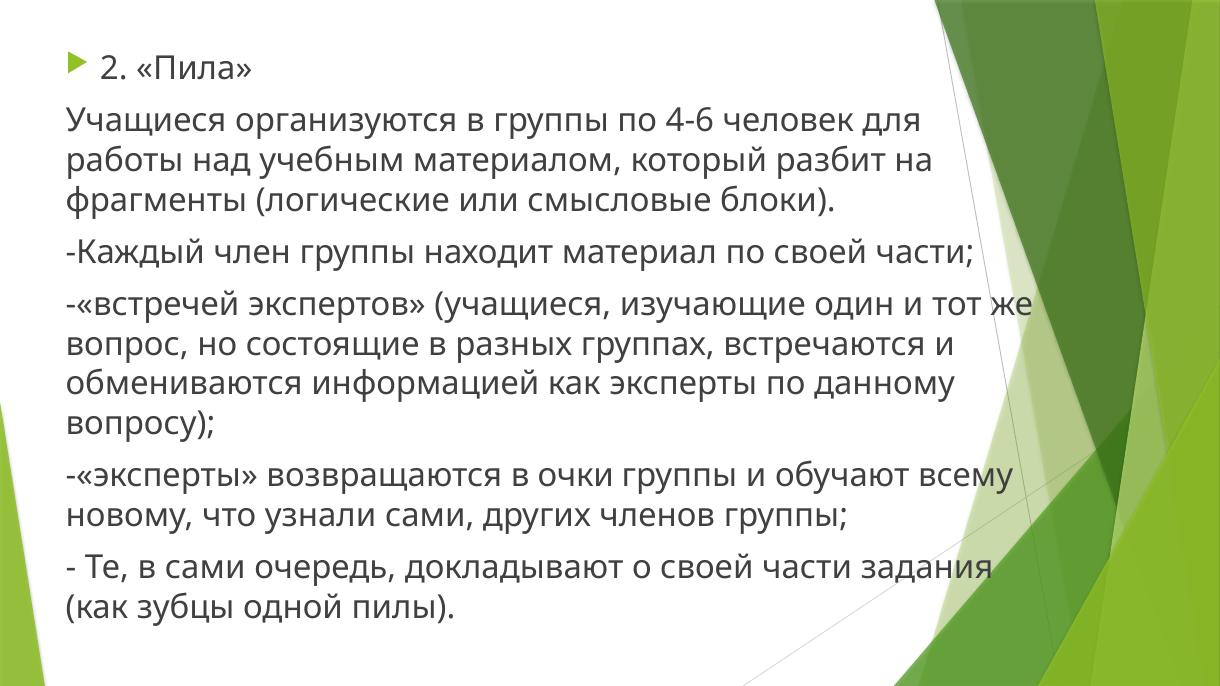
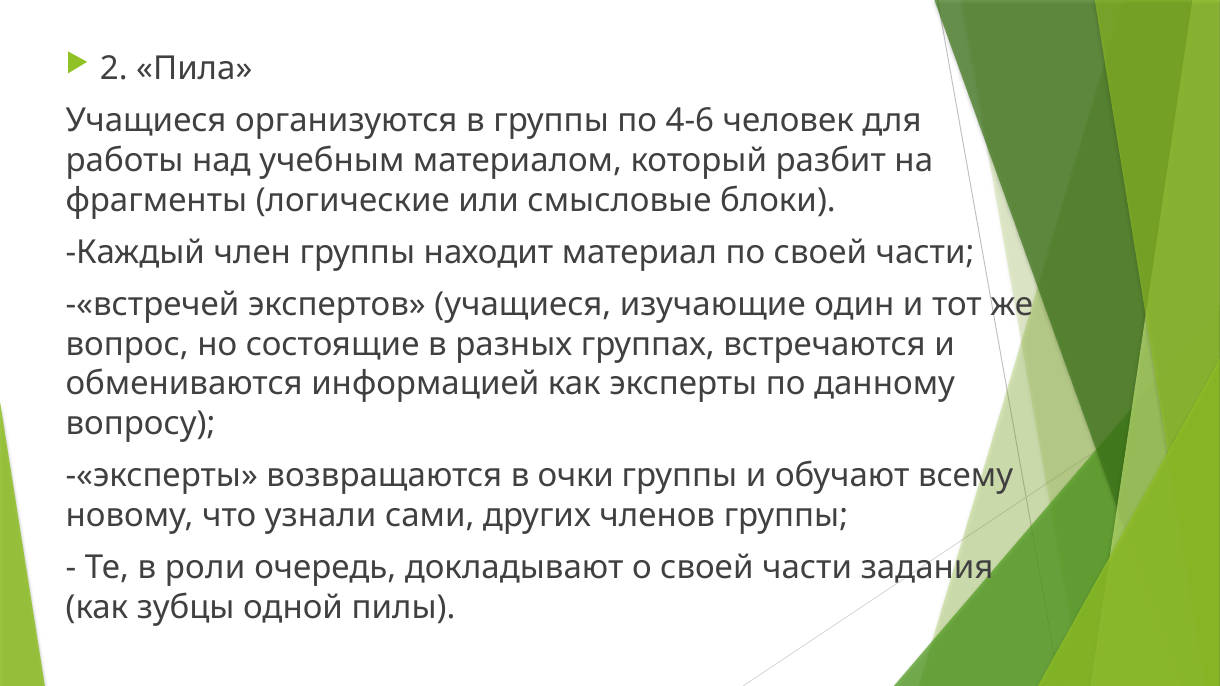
в сами: сами -> роли (205, 568)
